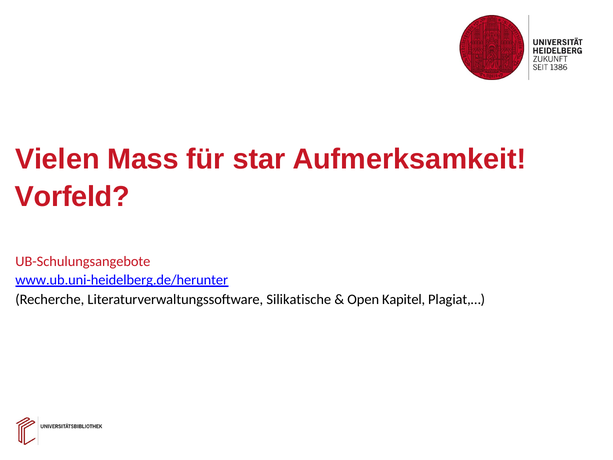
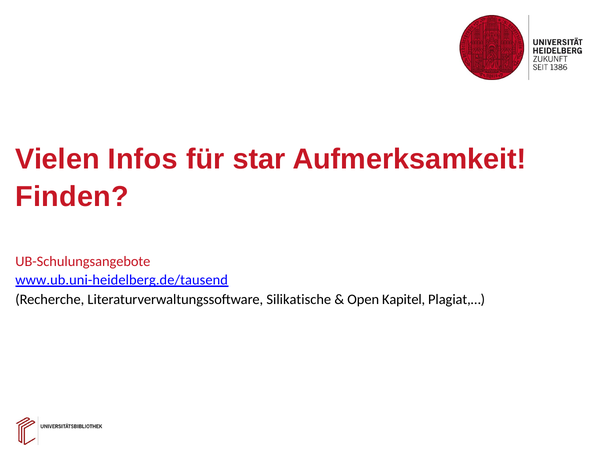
Mass: Mass -> Infos (143, 159)
Vorfeld: Vorfeld -> Finden (72, 197)
www.ub.uni-heidelberg.de/herunter: www.ub.uni-heidelberg.de/herunter -> www.ub.uni-heidelberg.de/tausend (122, 280)
